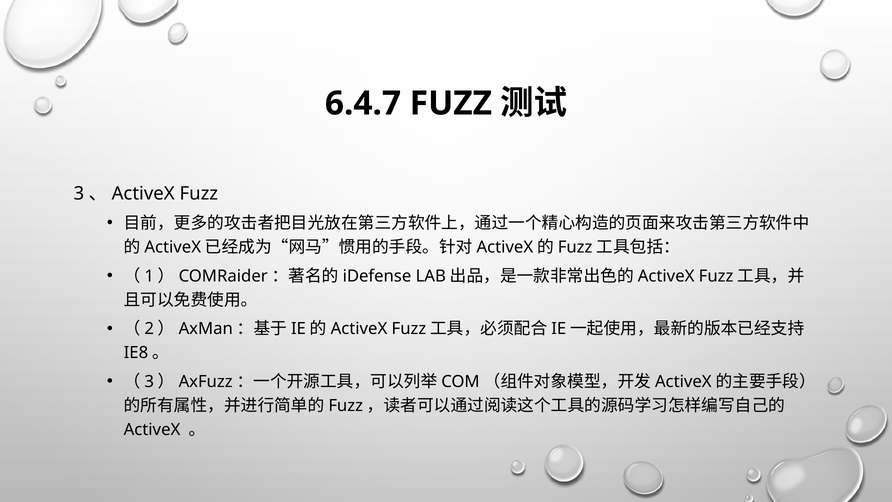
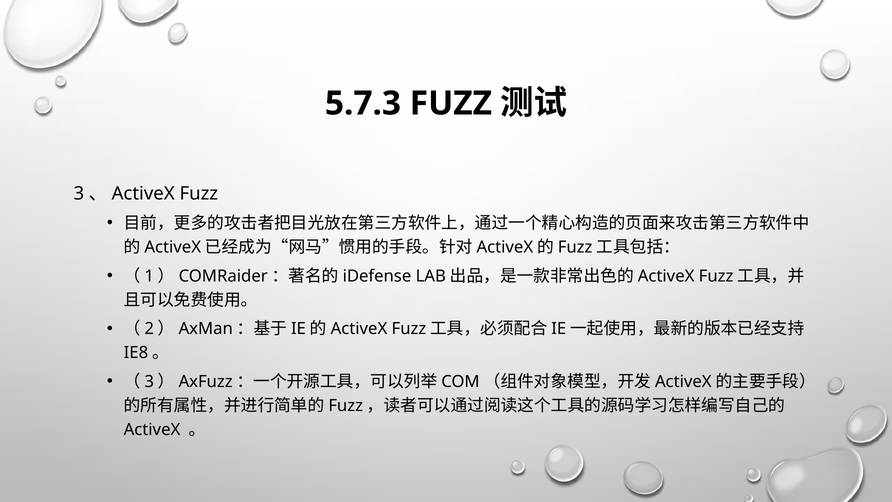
6.4.7: 6.4.7 -> 5.7.3 (363, 103)
